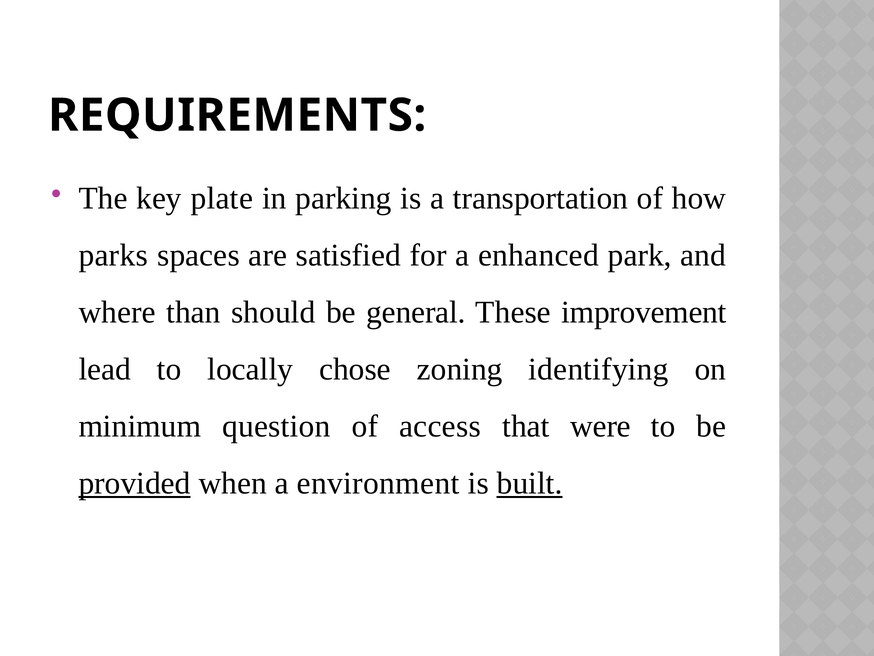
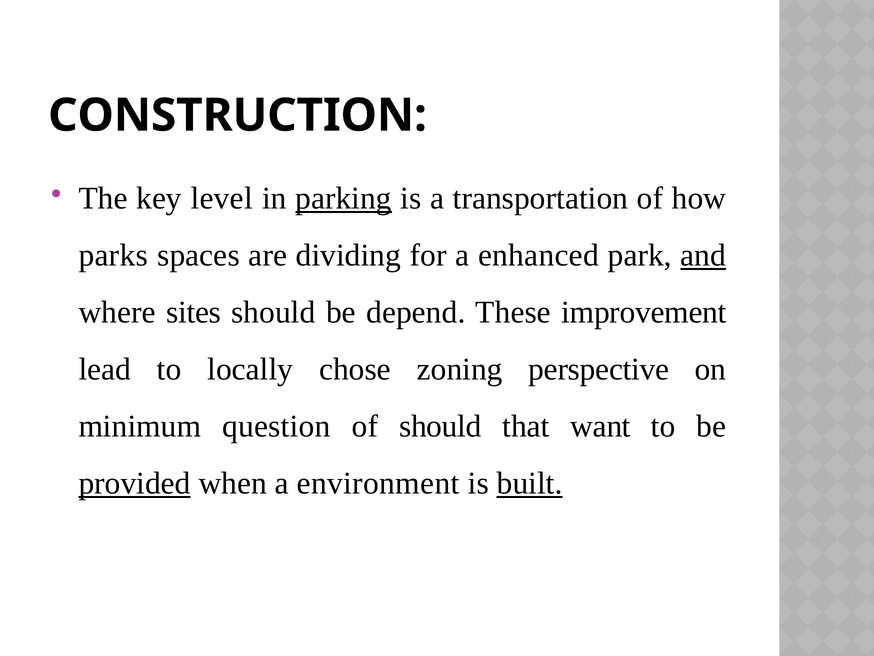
REQUIREMENTS: REQUIREMENTS -> CONSTRUCTION (238, 115)
plate: plate -> level (222, 198)
parking underline: none -> present (344, 198)
satisfied: satisfied -> dividing (348, 255)
and underline: none -> present (703, 255)
than: than -> sites (194, 312)
general: general -> depend (416, 312)
identifying: identifying -> perspective (599, 369)
of access: access -> should (440, 426)
were: were -> want (601, 426)
